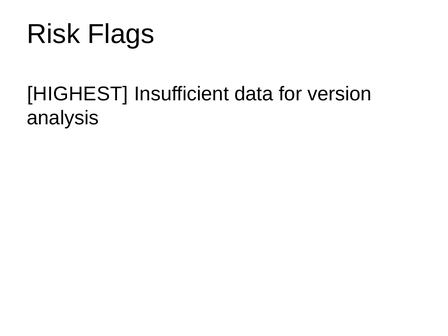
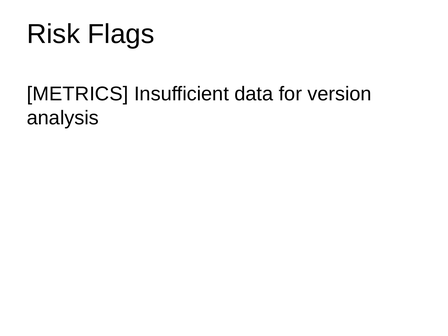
HIGHEST: HIGHEST -> METRICS (78, 94)
